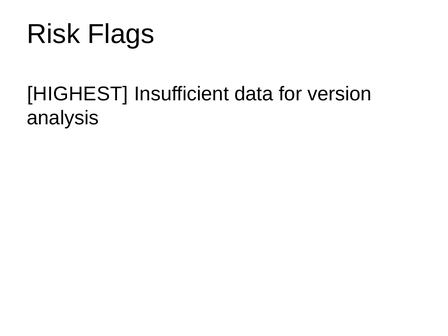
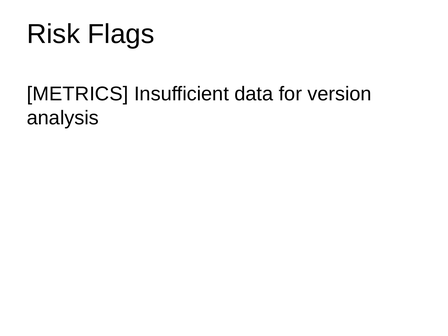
HIGHEST: HIGHEST -> METRICS (78, 94)
